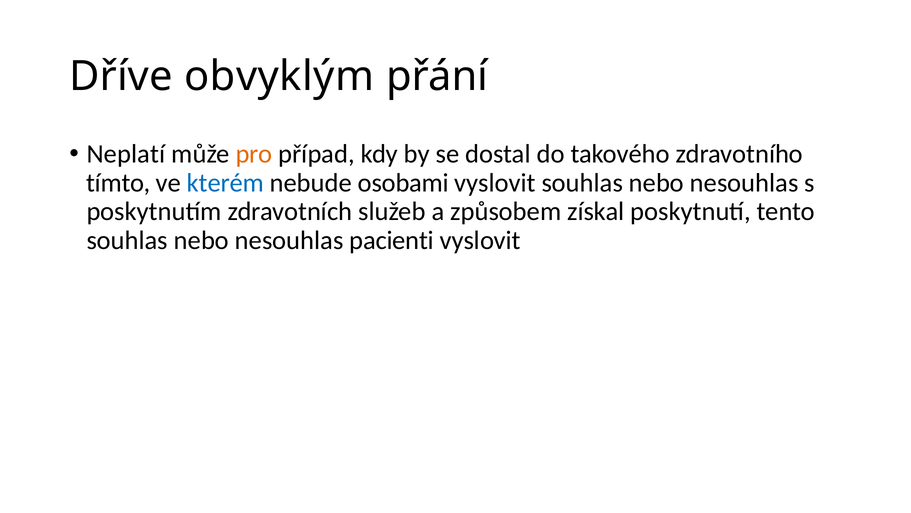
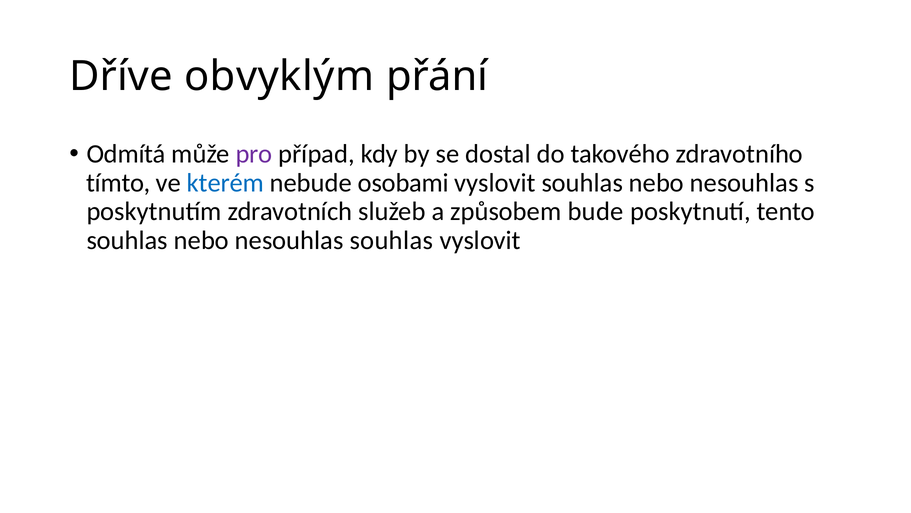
Neplatí: Neplatí -> Odmítá (126, 154)
pro colour: orange -> purple (254, 154)
získal: získal -> bude (596, 211)
nesouhlas pacienti: pacienti -> souhlas (391, 240)
